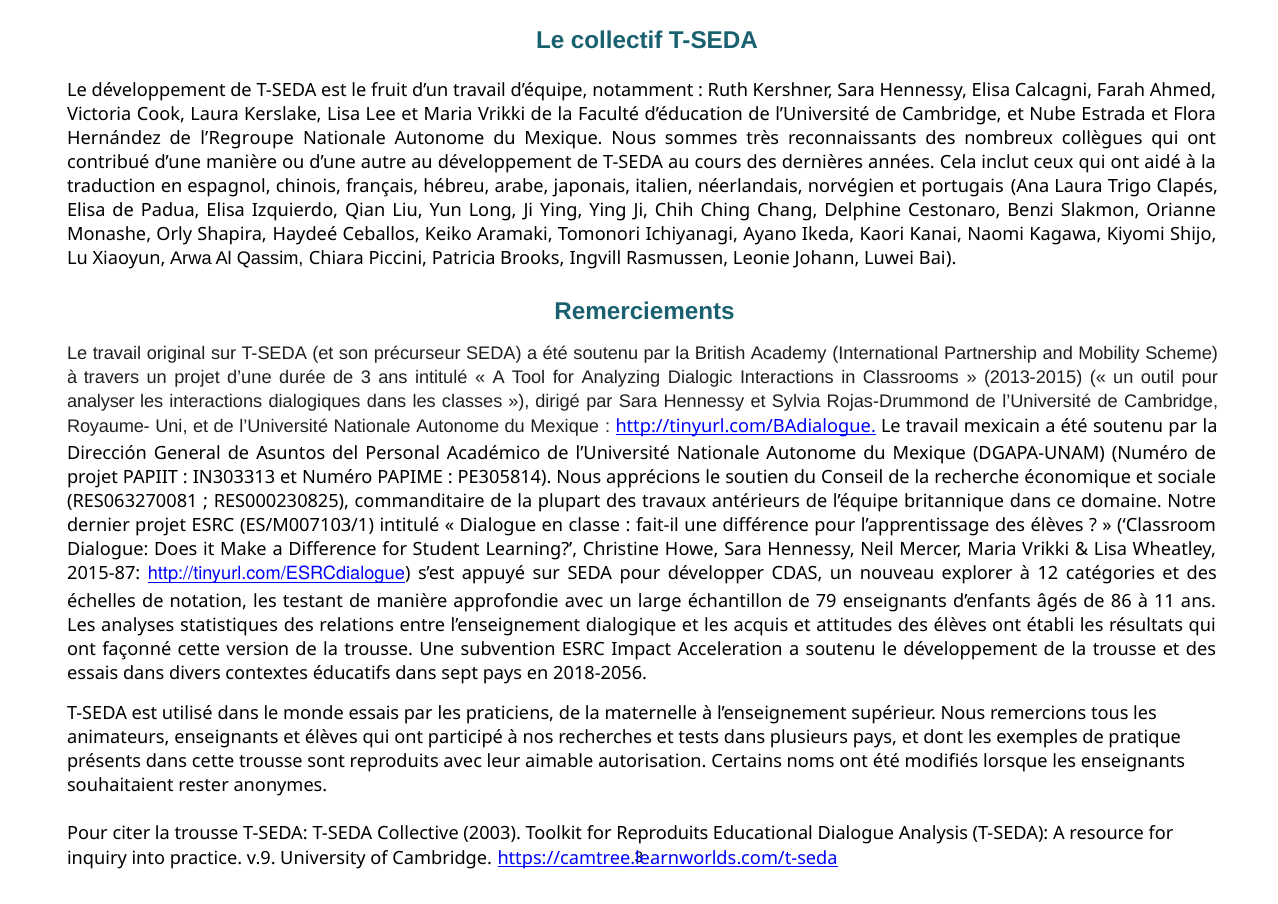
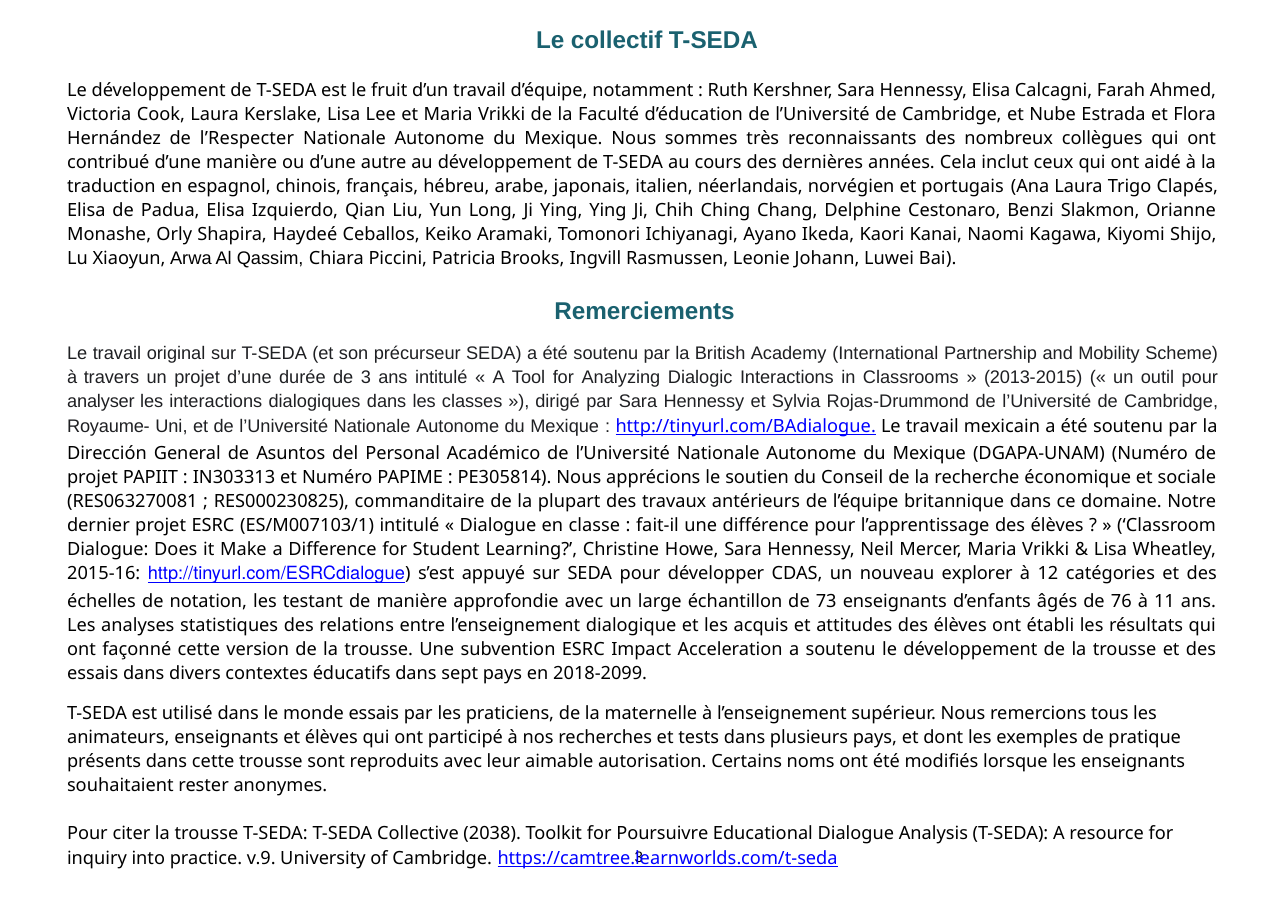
l’Regroupe: l’Regroupe -> l’Respecter (247, 138)
2015-87: 2015-87 -> 2015-16 (104, 574)
79: 79 -> 73 (826, 602)
86: 86 -> 76 (1121, 602)
2018-2056: 2018-2056 -> 2018-2099 (600, 674)
2003: 2003 -> 2038 (492, 834)
for Reproduits: Reproduits -> Poursuivre (662, 834)
